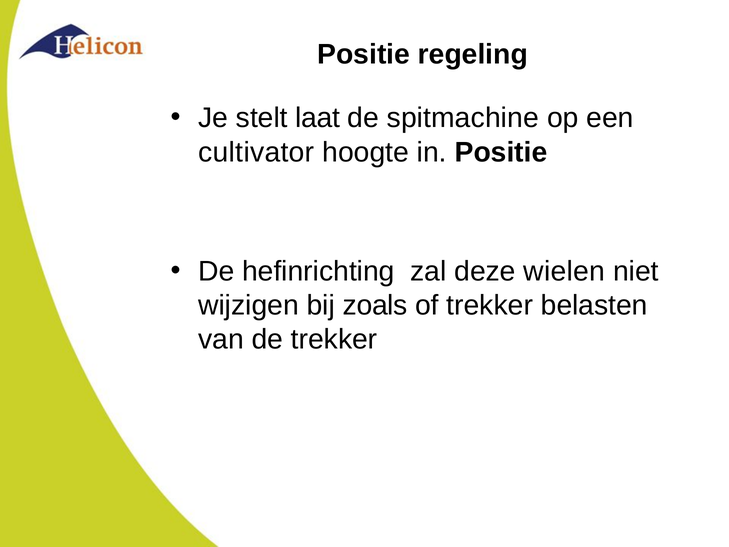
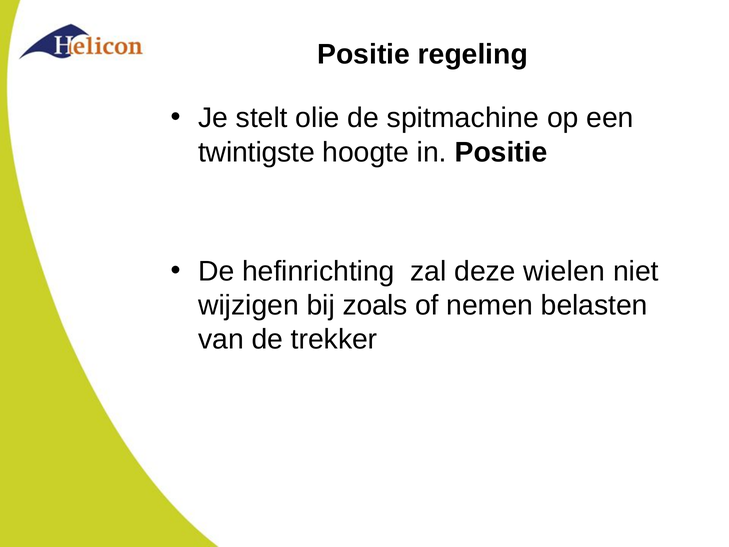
laat: laat -> olie (318, 118)
cultivator: cultivator -> twintigste (257, 152)
of trekker: trekker -> nemen (490, 305)
